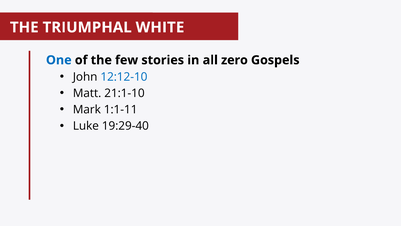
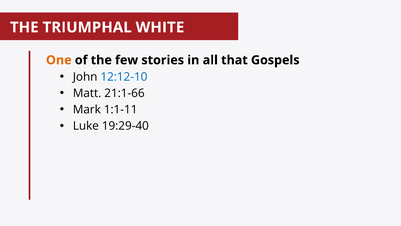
One colour: blue -> orange (59, 60)
zero: zero -> that (234, 60)
21:1-10: 21:1-10 -> 21:1-66 (124, 93)
